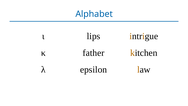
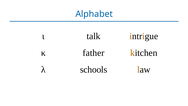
lips: lips -> talk (94, 36)
epsilon: epsilon -> schools (94, 69)
